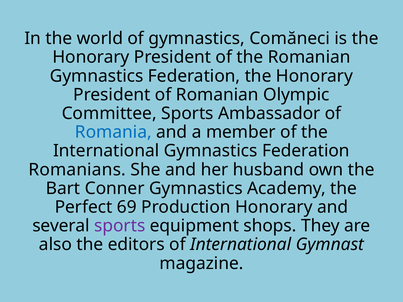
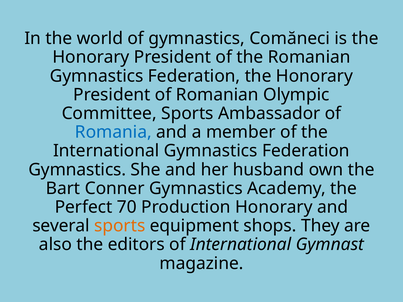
Romanians: Romanians -> Gymnastics (77, 170)
69: 69 -> 70 (127, 207)
sports colour: purple -> orange (120, 226)
